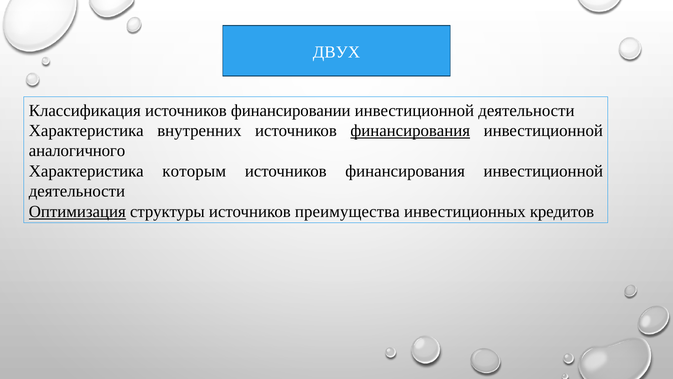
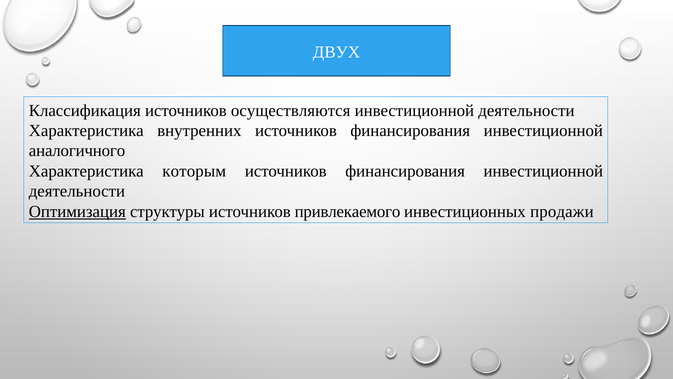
финансировании: финансировании -> осуществляются (291, 110)
финансирования underline: present -> none (410, 131)
преимущества: преимущества -> привлекаемого (347, 211)
кредитов: кредитов -> продажи (562, 211)
